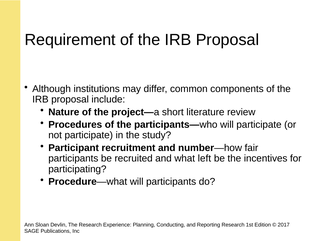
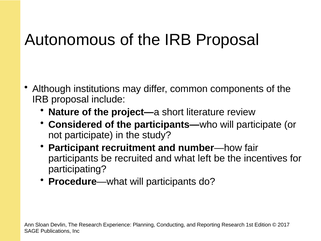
Requirement: Requirement -> Autonomous (70, 40)
Procedures: Procedures -> Considered (75, 125)
